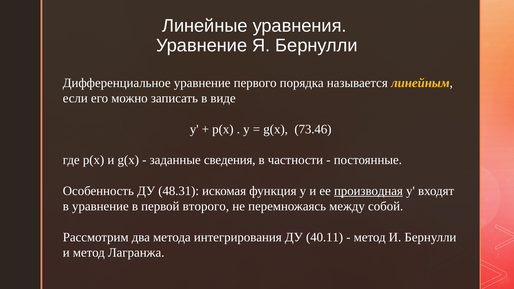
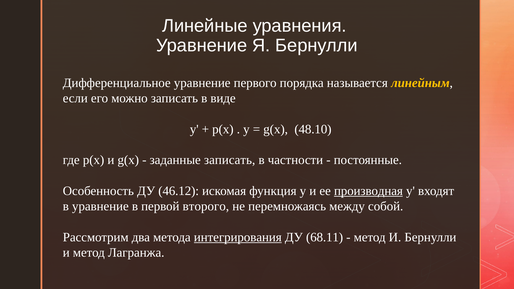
73.46: 73.46 -> 48.10 (313, 129)
заданные сведения: сведения -> записать (230, 160)
48.31: 48.31 -> 46.12 (179, 191)
интегрирования underline: none -> present (238, 237)
40.11: 40.11 -> 68.11 (325, 237)
